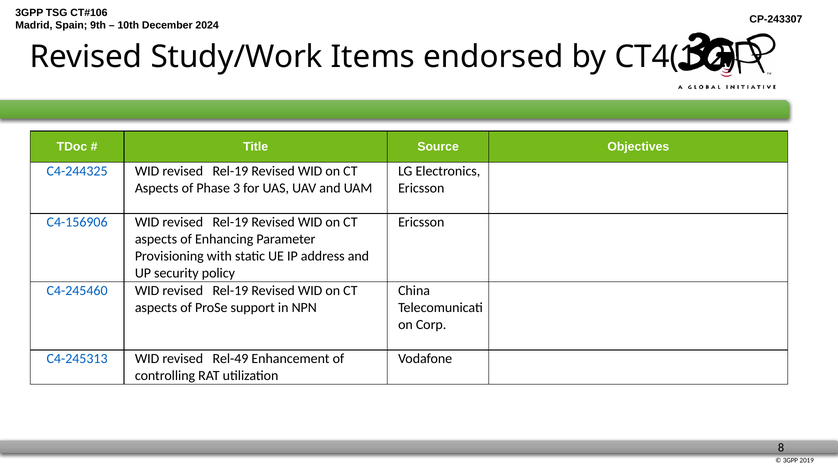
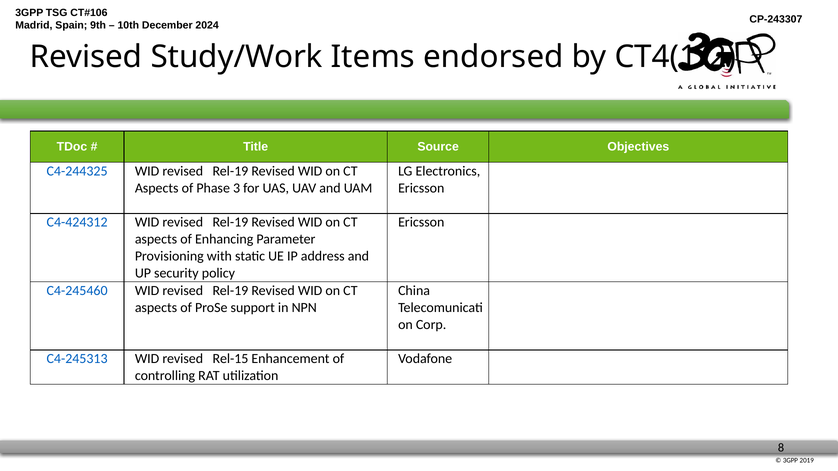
C4-156906: C4-156906 -> C4-424312 (77, 222)
Rel-49: Rel-49 -> Rel-15 (230, 359)
